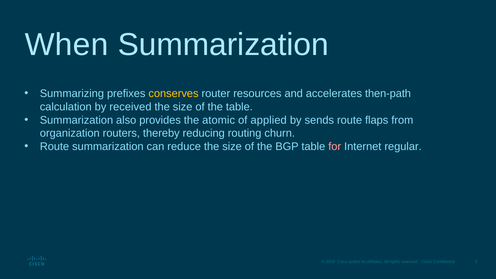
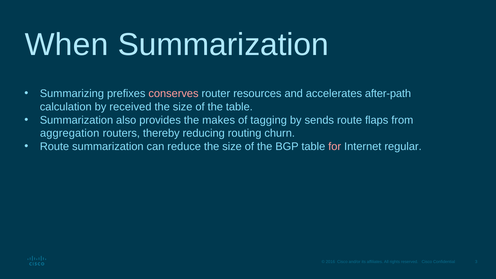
conserves colour: yellow -> pink (173, 94)
then-path: then-path -> after-path (388, 94)
atomic: atomic -> makes (219, 120)
applied: applied -> tagging (269, 120)
organization: organization -> aggregation (70, 133)
